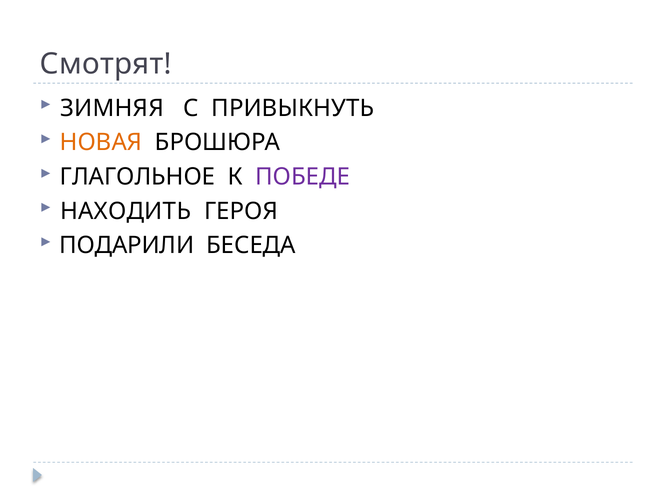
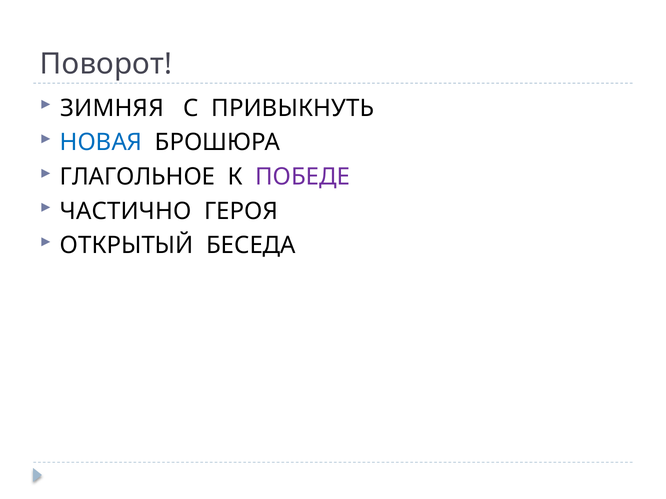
Смотрят: Смотрят -> Поворот (106, 64)
НОВАЯ colour: orange -> blue (101, 143)
НАХОДИТЬ: НАХОДИТЬ -> ЧАСТИЧНО (126, 211)
ПОДАРИЛИ: ПОДАРИЛИ -> ОТКРЫТЫЙ (127, 246)
